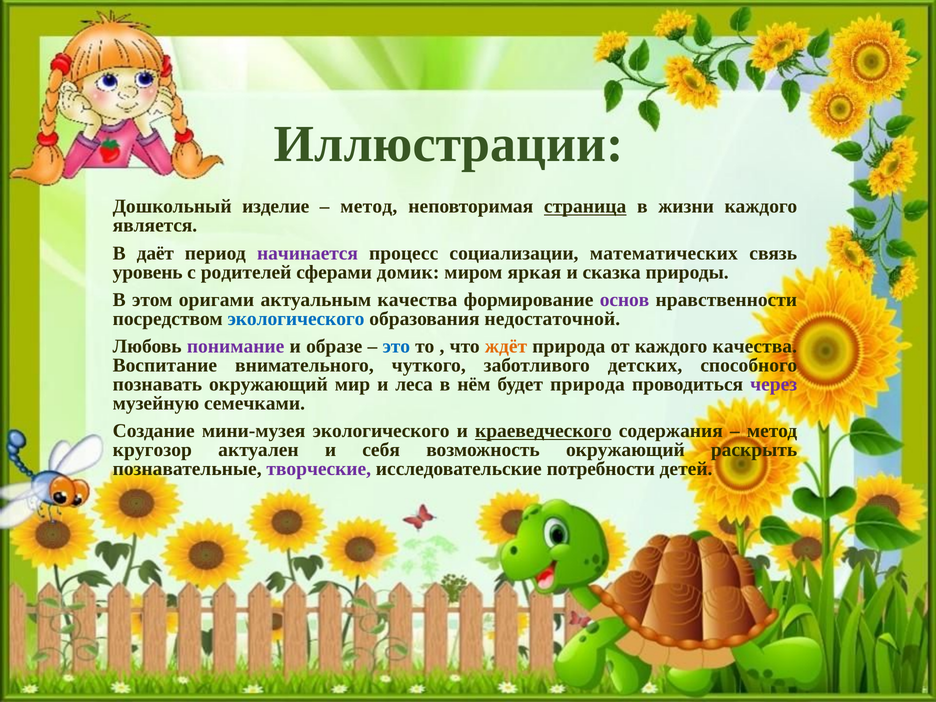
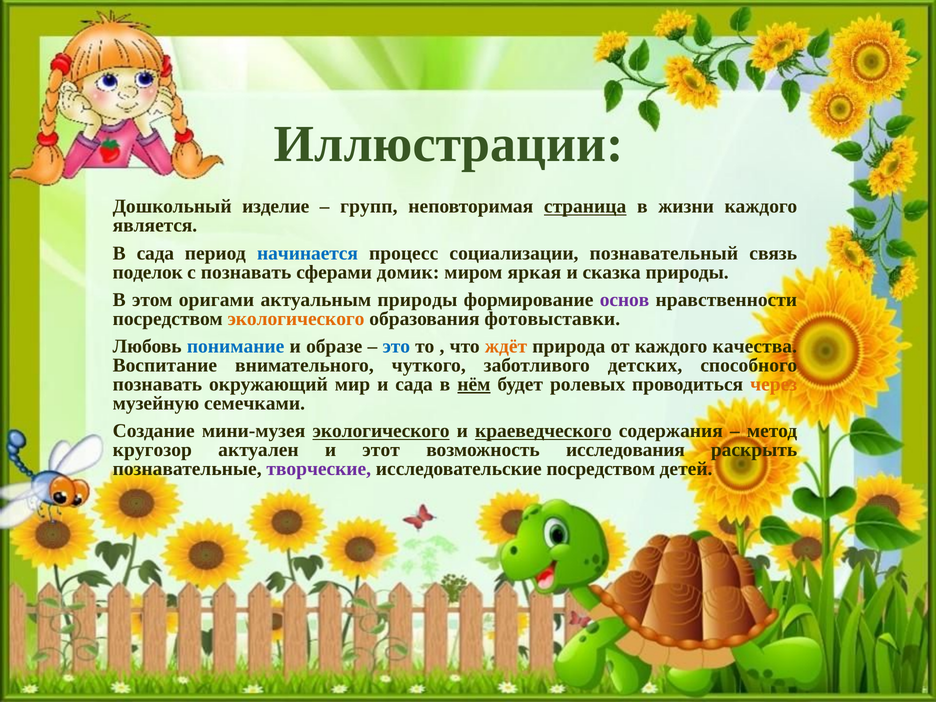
метод: метод -> групп (369, 206)
В даёт: даёт -> сада (155, 253)
начинается colour: purple -> blue (307, 253)
математических: математических -> познавательный (664, 253)
уровень: уровень -> поделок (148, 272)
с родителей: родителей -> познавать (246, 272)
актуальным качества: качества -> природы (417, 300)
экологического colour: blue -> orange (296, 319)
недостаточной: недостаточной -> фотовыставки (552, 319)
понимание colour: purple -> blue (236, 346)
и леса: леса -> сада (414, 384)
нём underline: none -> present (474, 384)
будет природа: природа -> ролевых (588, 384)
через colour: purple -> orange (774, 384)
экологического underline: none -> present (381, 431)
себя: себя -> этот (381, 450)
возможность окружающий: окружающий -> исследования (625, 450)
исследовательские потребности: потребности -> посредством (601, 469)
